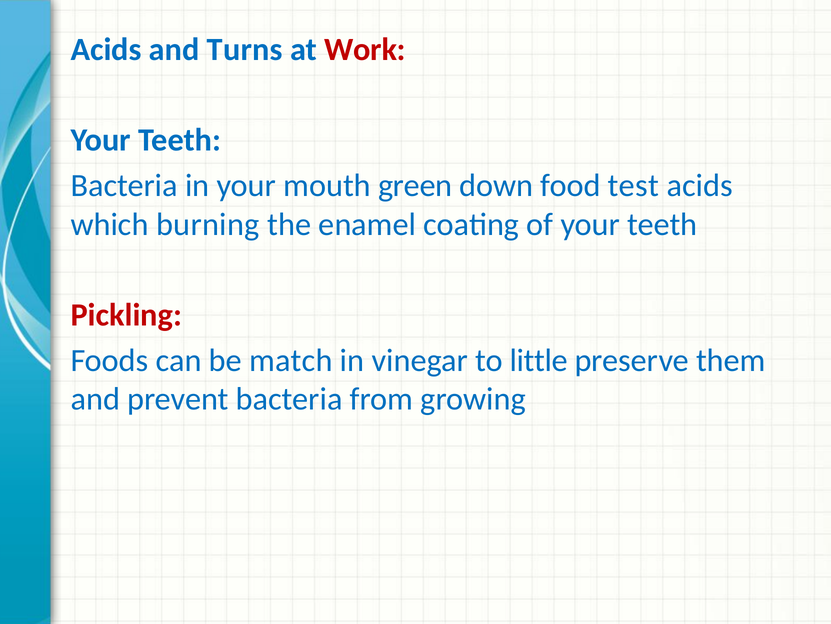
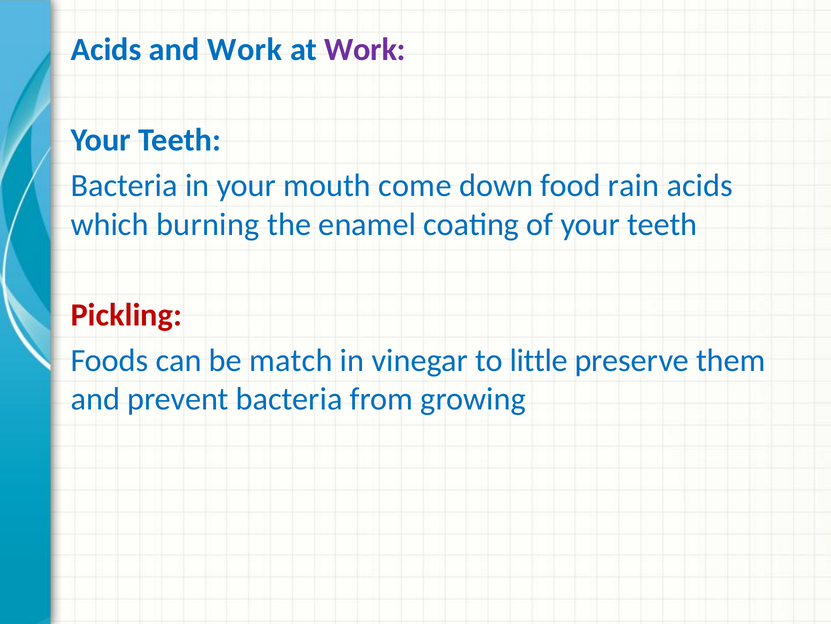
and Turns: Turns -> Work (245, 49)
Work colour: red -> purple (365, 49)
green: green -> come (415, 185)
test: test -> rain (634, 185)
